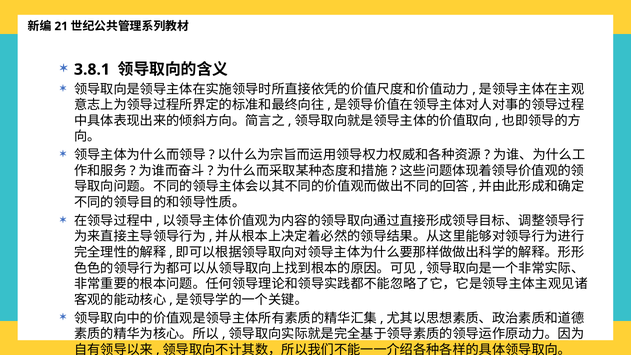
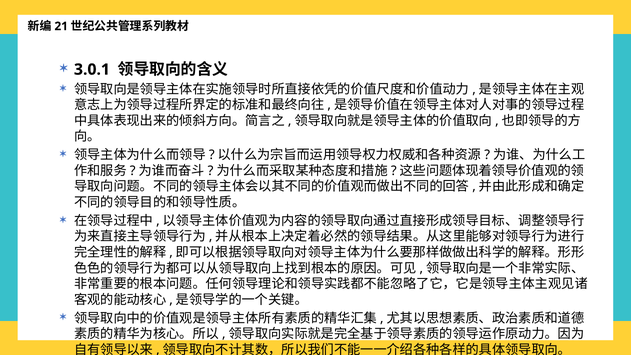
3.8.1: 3.8.1 -> 3.0.1 (92, 69)
